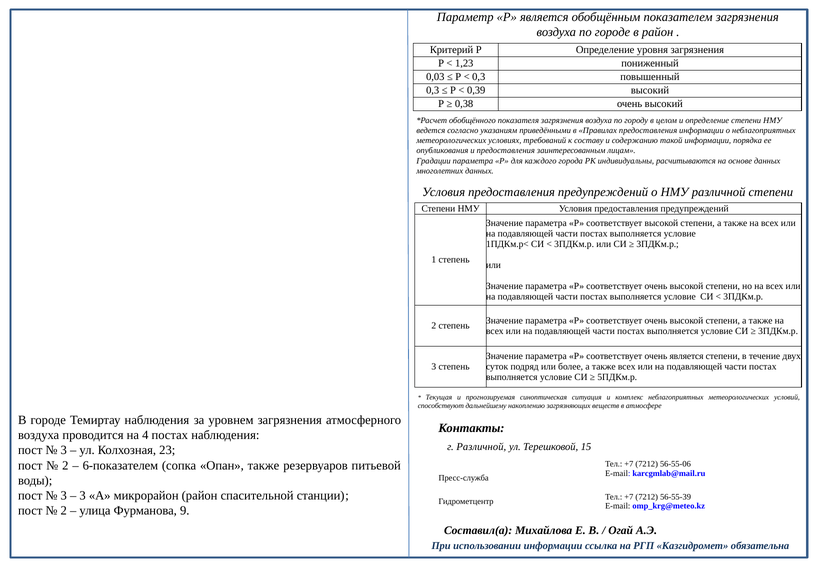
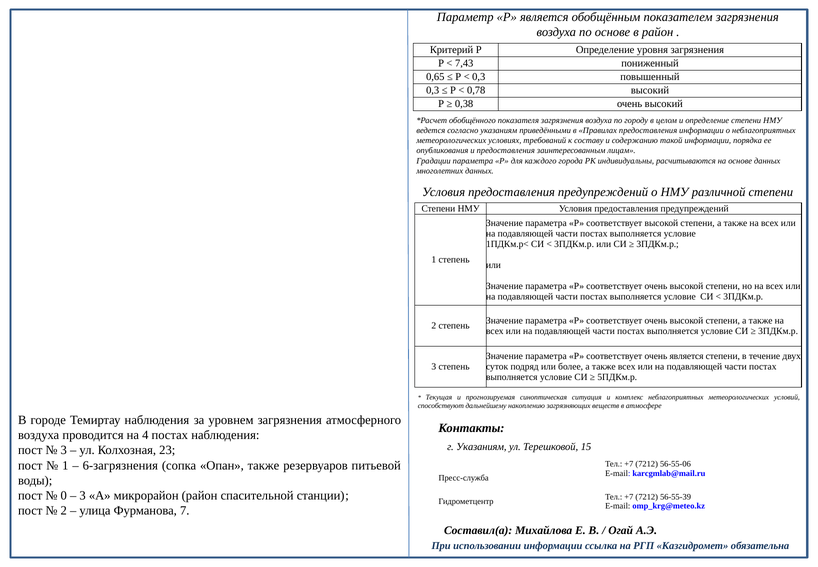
по городе: городе -> основе (612, 32)
1,23: 1,23 -> 7,43 (464, 63)
0,03: 0,03 -> 0,65 (435, 77)
0,39: 0,39 -> 0,78 (476, 90)
г Различной: Различной -> Указаниям (481, 446)
2: 2 -> 1 (65, 465)
6-показателем: 6-показателем -> 6-загрязнения (120, 465)
3: 3 -> 0 (64, 495)
9: 9 -> 7 (185, 510)
